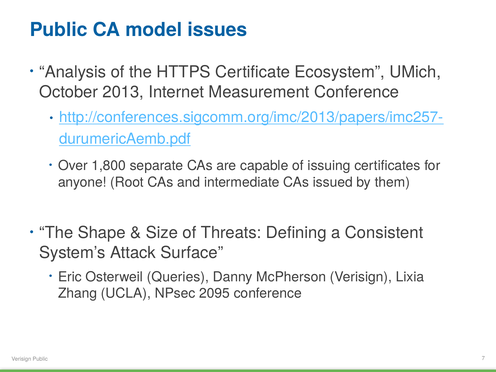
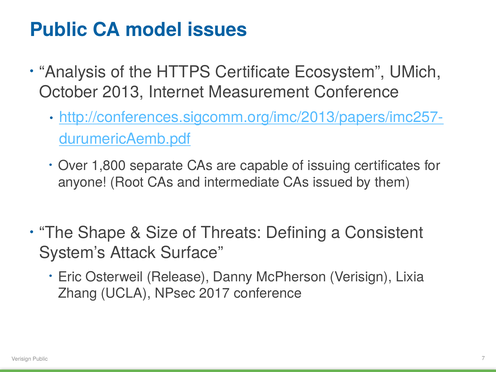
Queries: Queries -> Release (178, 277)
2095: 2095 -> 2017 (215, 293)
